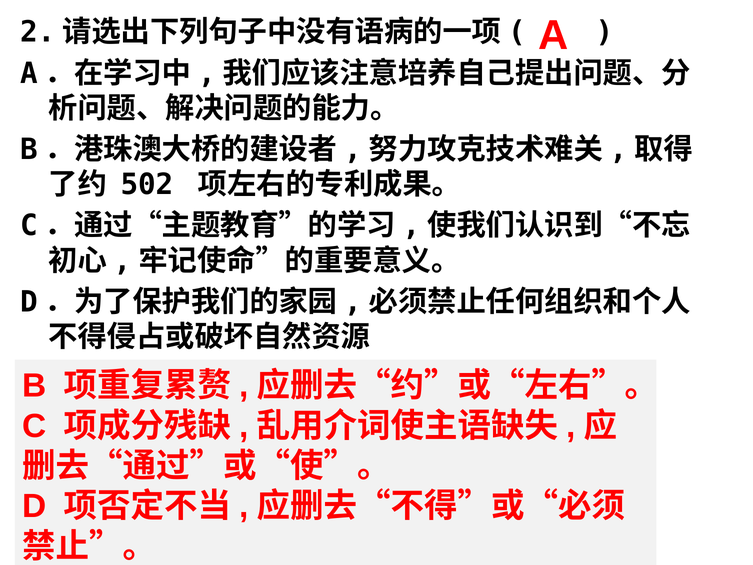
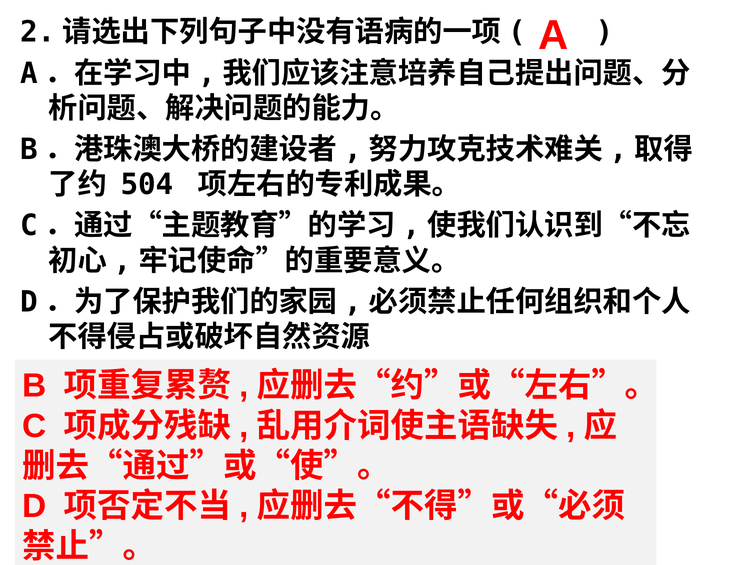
502: 502 -> 504 (147, 185)
